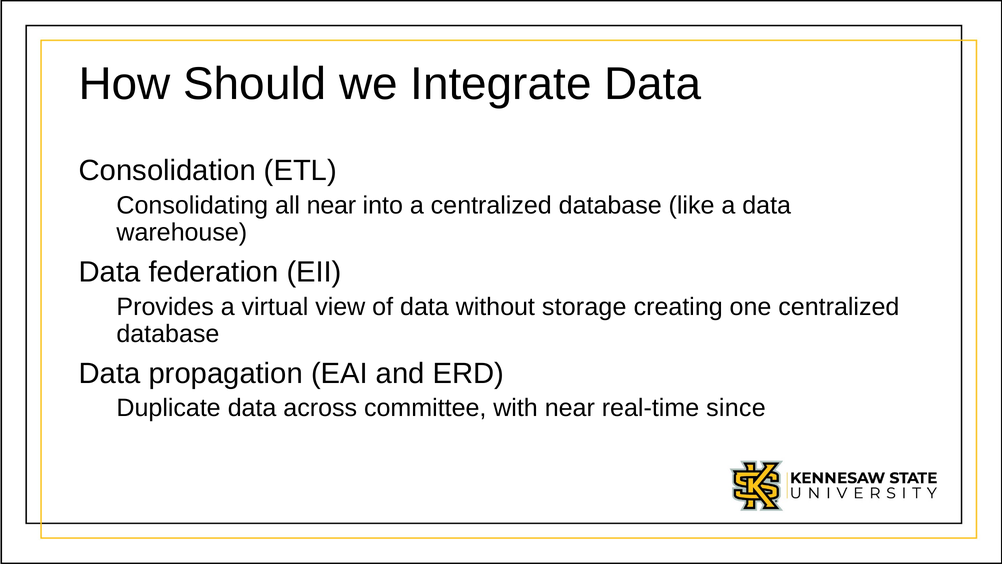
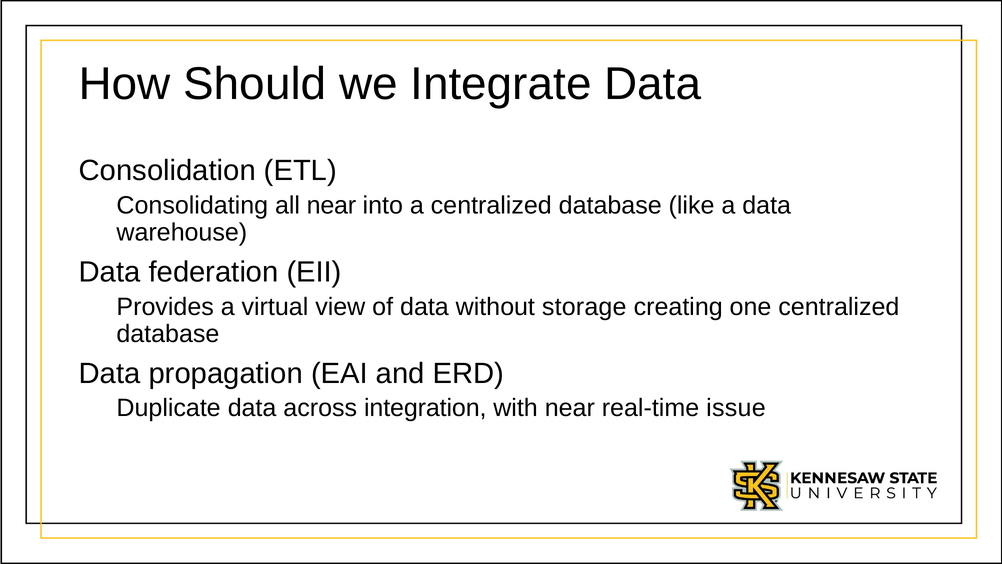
committee: committee -> integration (425, 408)
since: since -> issue (736, 408)
